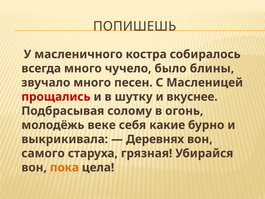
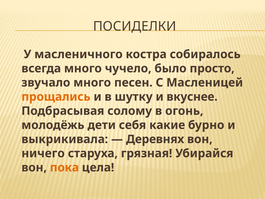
ПОПИШЕШЬ: ПОПИШЕШЬ -> ПОСИДЕЛКИ (135, 26)
блины: блины -> просто (212, 68)
прощались colour: red -> orange (56, 97)
веке: веке -> дети (102, 125)
самого: самого -> ничего (43, 153)
